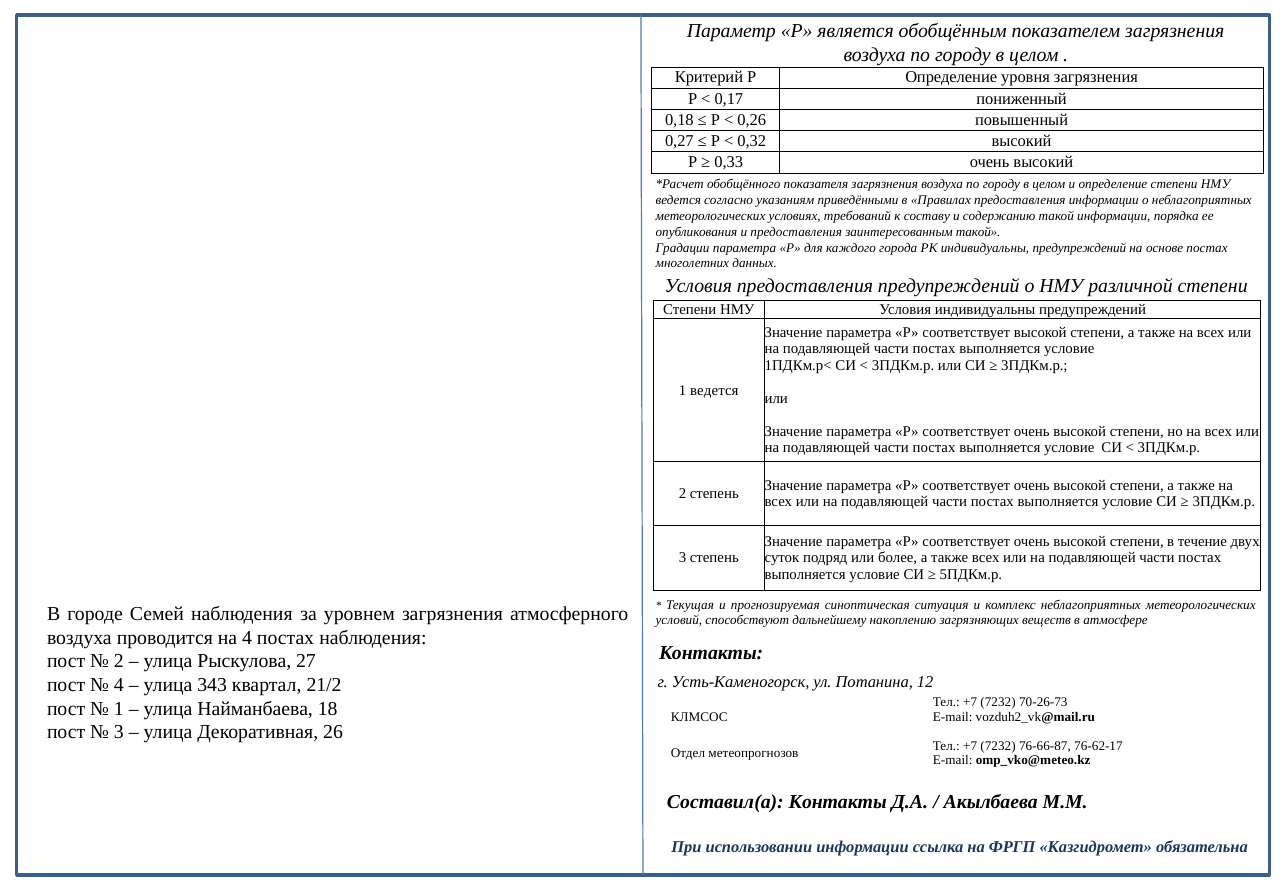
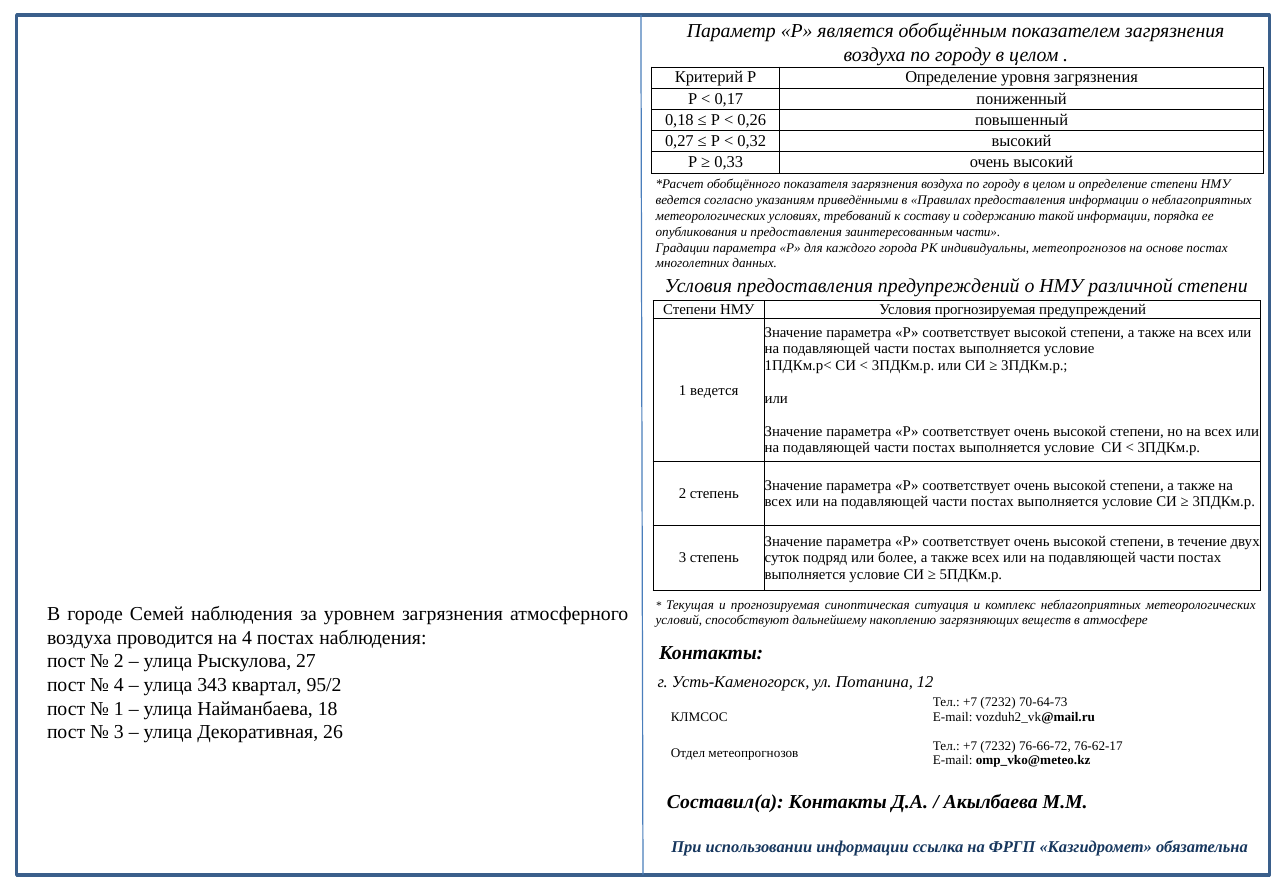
заинтересованным такой: такой -> части (978, 232)
РК индивидуальны предупреждений: предупреждений -> метеопрогнозов (1079, 248)
Условия индивидуальны: индивидуальны -> прогнозируемая (985, 310)
21/2: 21/2 -> 95/2 (324, 685)
70-26-73: 70-26-73 -> 70-64-73 (1043, 702)
76-66-87: 76-66-87 -> 76-66-72 (1045, 746)
